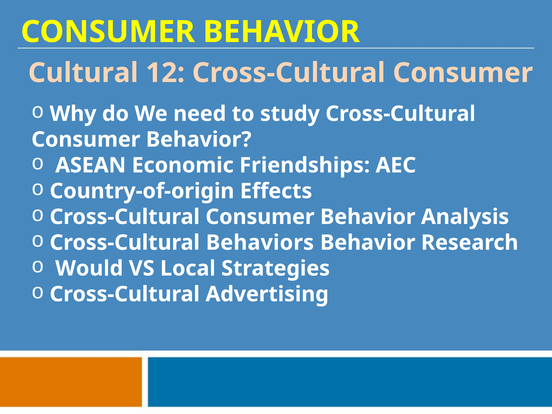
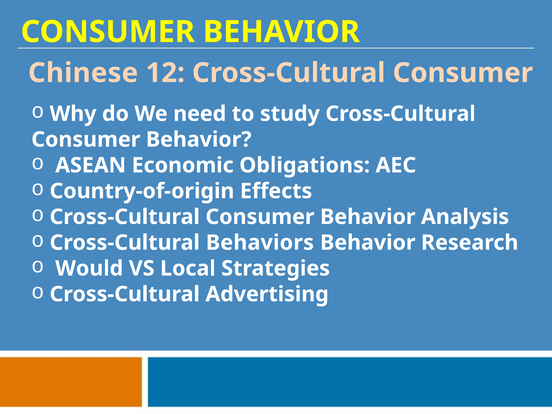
Cultural: Cultural -> Chinese (83, 73)
Friendships: Friendships -> Obligations (305, 165)
